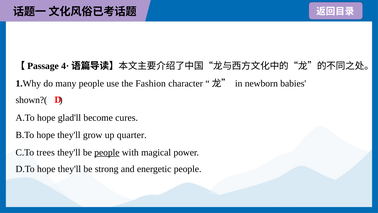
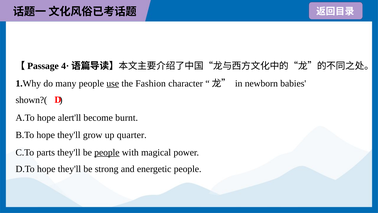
use underline: none -> present (113, 83)
glad'll: glad'll -> alert'll (69, 118)
cures: cures -> burnt (127, 118)
trees: trees -> parts (46, 152)
